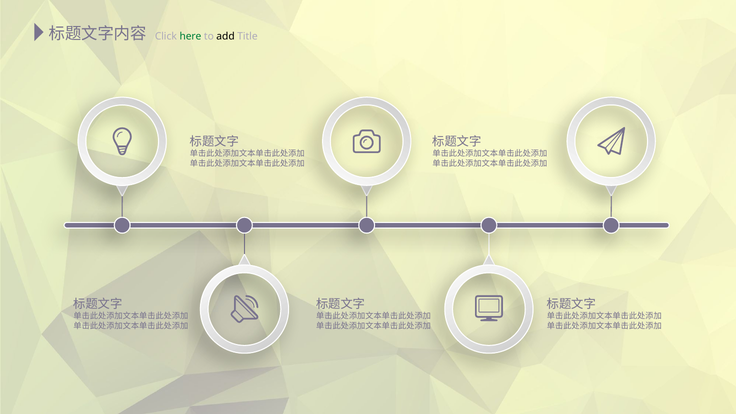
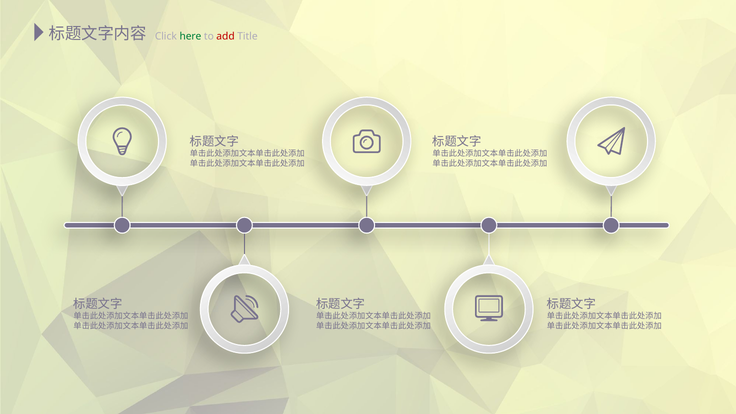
add colour: black -> red (226, 36)
